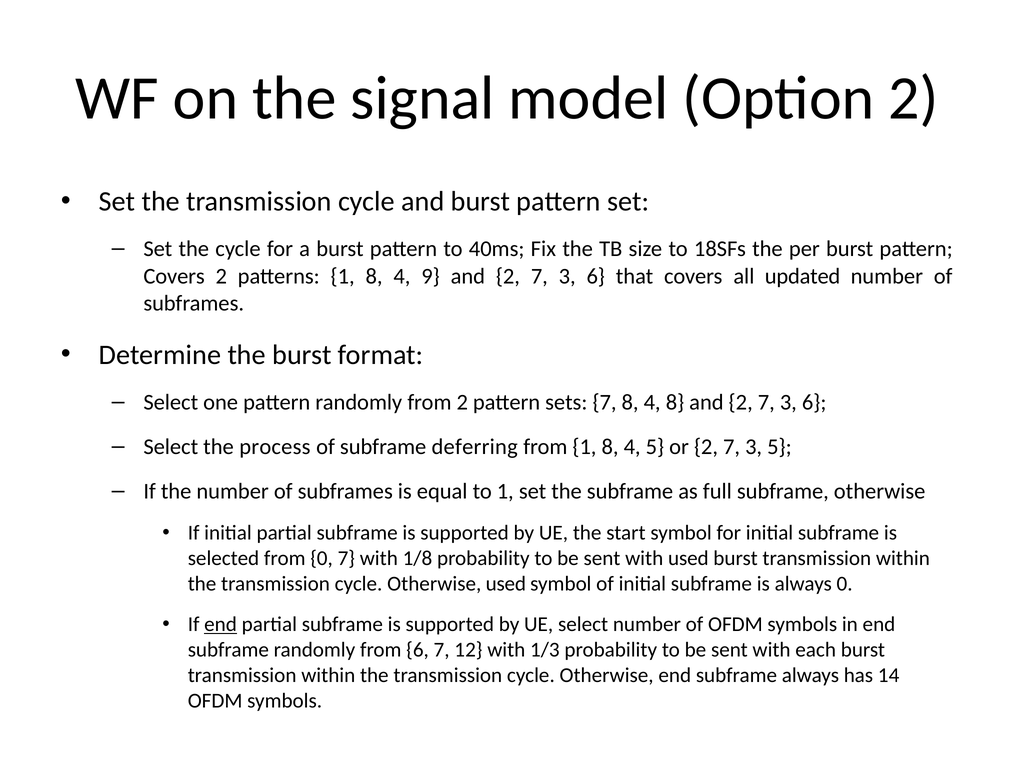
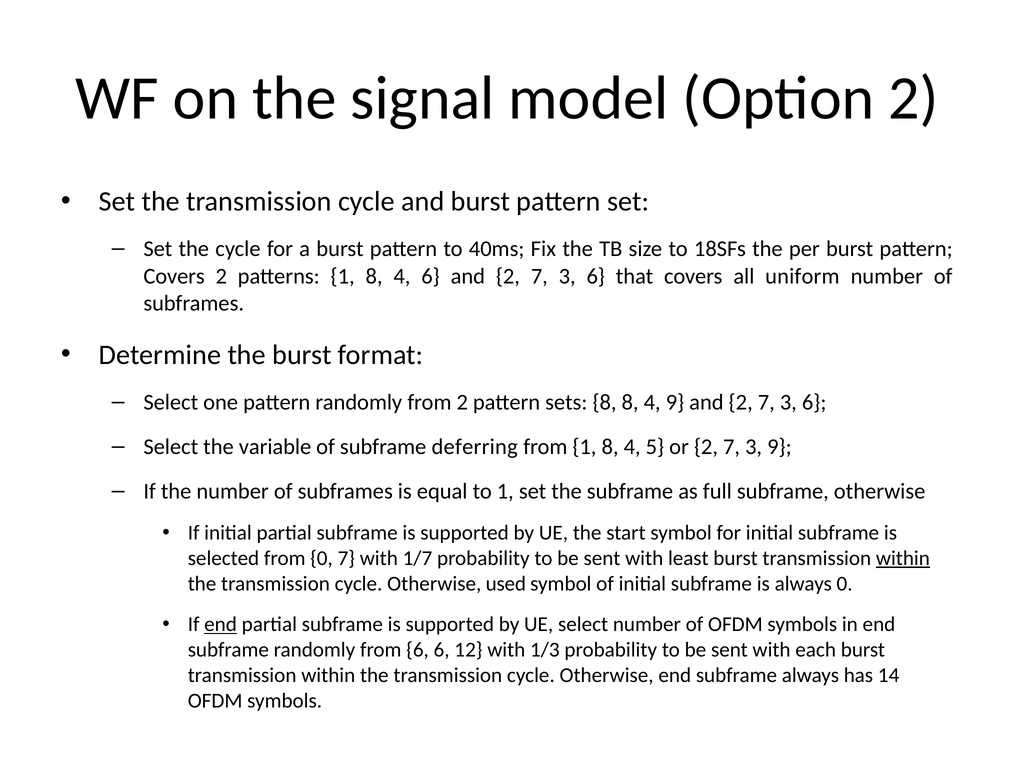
4 9: 9 -> 6 (431, 276)
updated: updated -> uniform (802, 276)
sets 7: 7 -> 8 (605, 402)
4 8: 8 -> 9 (675, 402)
process: process -> variable (275, 447)
3 5: 5 -> 9 (779, 447)
1/8: 1/8 -> 1/7 (417, 558)
with used: used -> least (688, 558)
within underline: none -> present (903, 558)
6 7: 7 -> 6 (442, 650)
